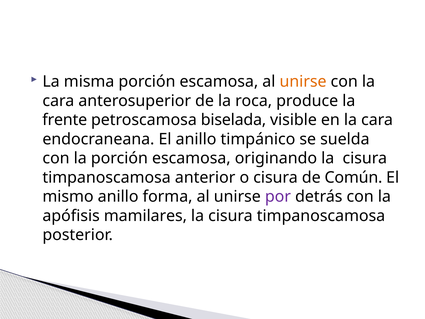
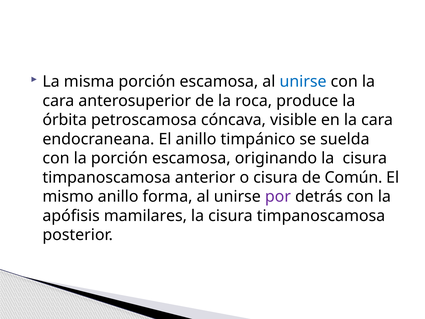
unirse colour: orange -> blue (303, 82)
frente: frente -> órbita (65, 120)
biselada: biselada -> cóncava (233, 120)
